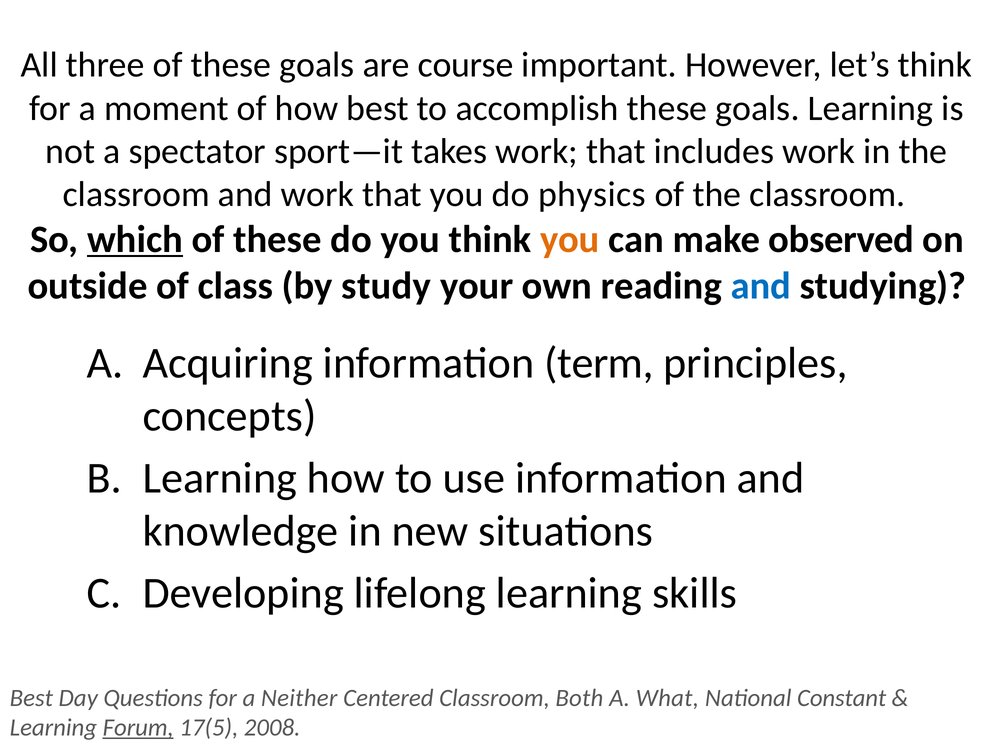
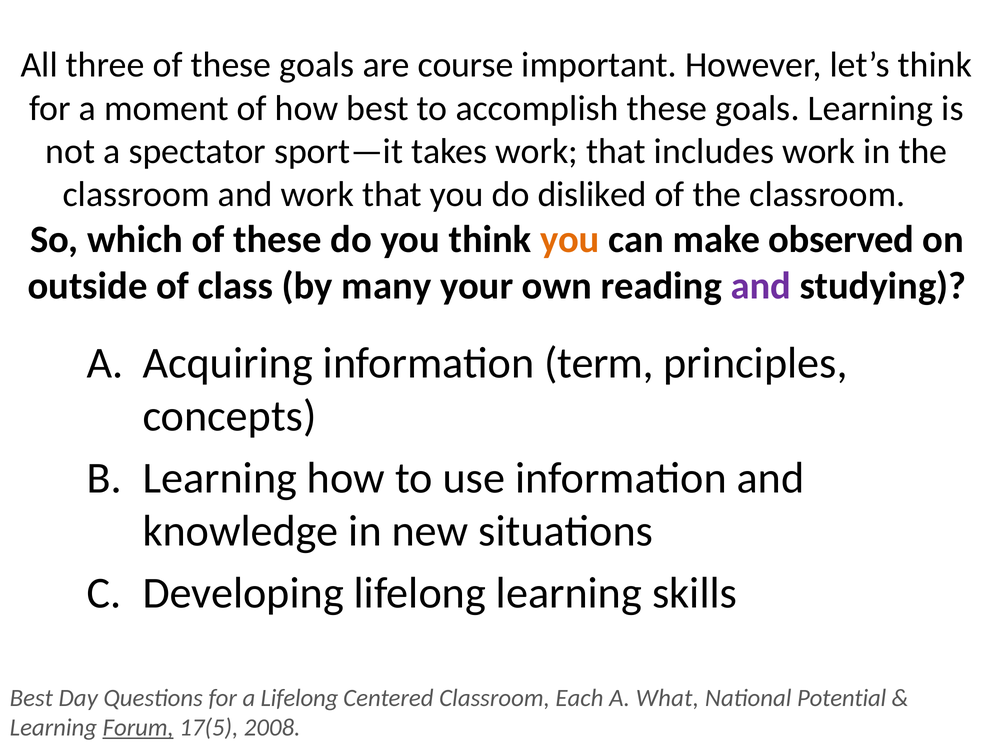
physics: physics -> disliked (592, 194)
which underline: present -> none (135, 239)
study: study -> many (386, 286)
and colour: blue -> purple (761, 286)
a Neither: Neither -> Lifelong (299, 697)
Both: Both -> Each (579, 697)
Constant: Constant -> Potential (842, 697)
